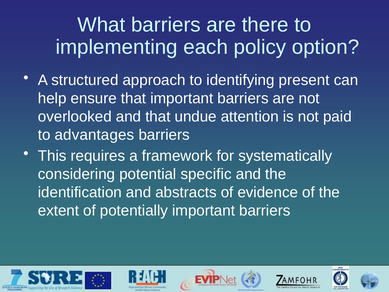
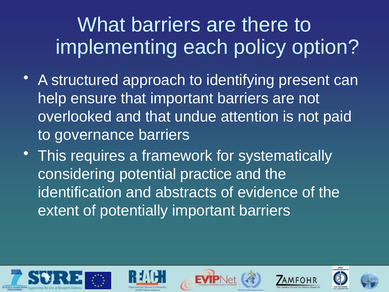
advantages: advantages -> governance (94, 135)
specific: specific -> practice (206, 174)
